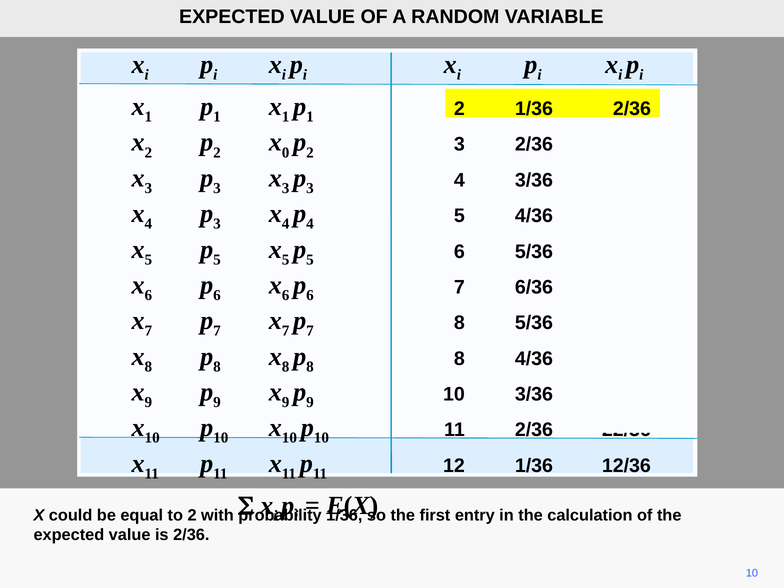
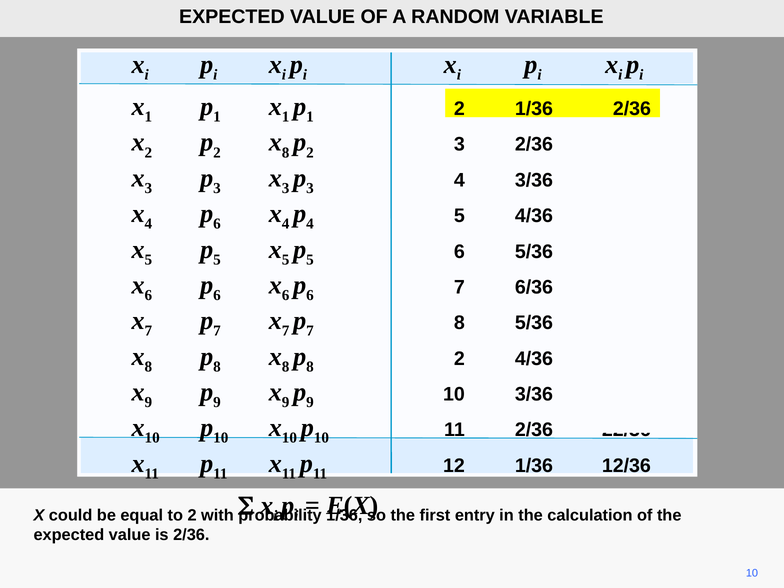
2 x 0: 0 -> 8 (286, 153)
3: 3 -> 6 (217, 224)
8 8: 8 -> 2 (459, 359)
